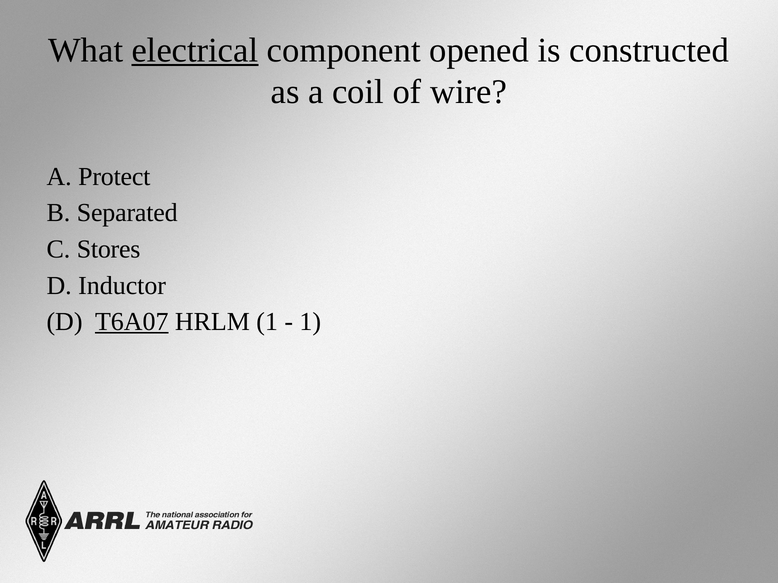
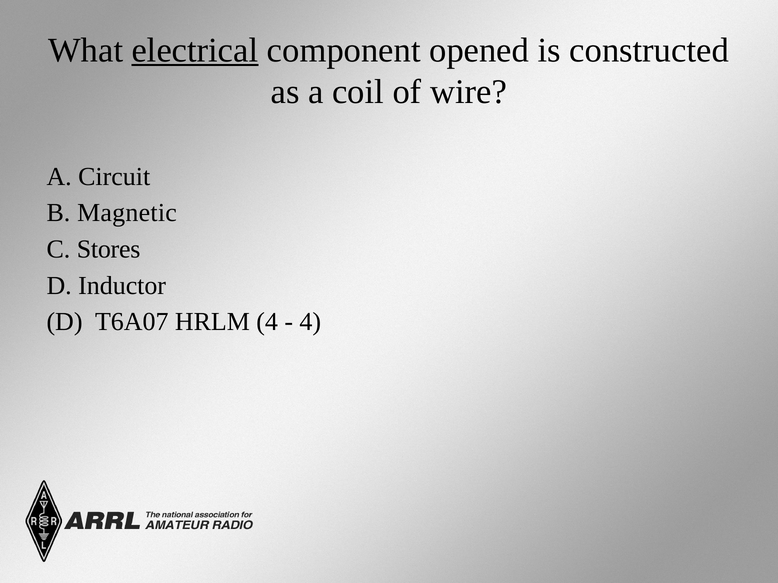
Protect: Protect -> Circuit (114, 177)
Separated: Separated -> Magnetic (127, 213)
T6A07 underline: present -> none (132, 322)
HRLM 1: 1 -> 4 (267, 322)
1: 1 -> 4 (310, 322)
